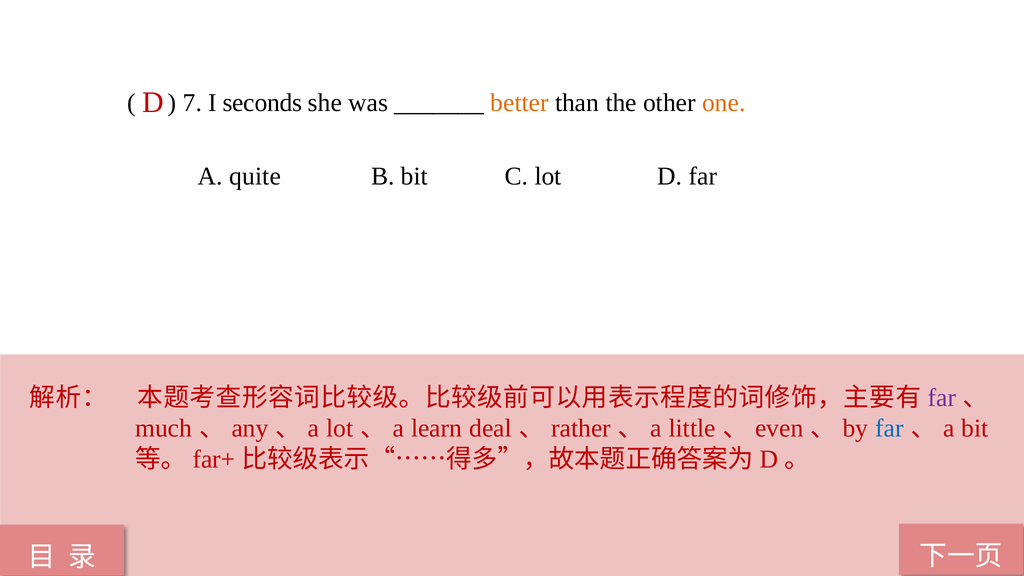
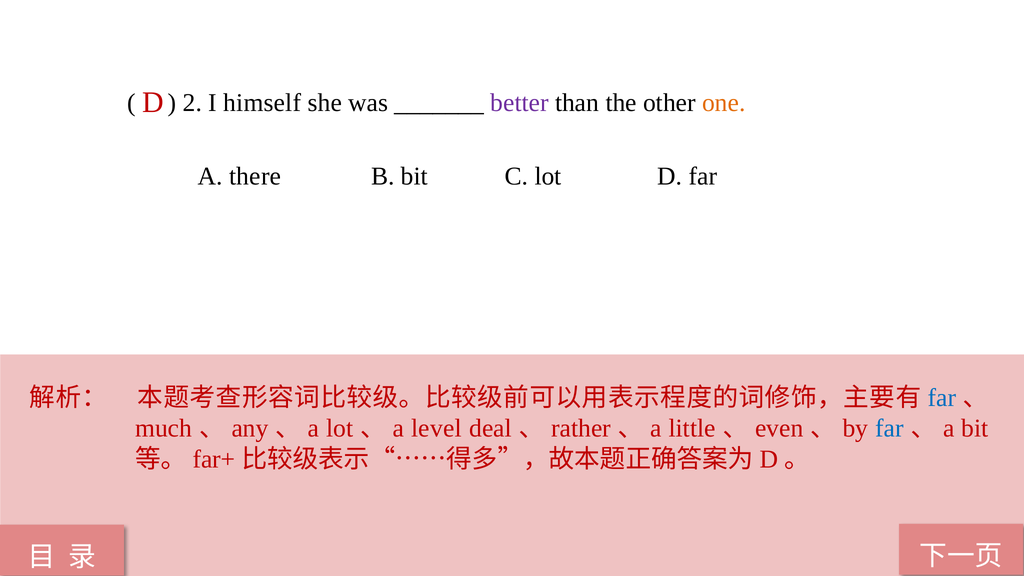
7: 7 -> 2 (192, 103)
seconds: seconds -> himself (262, 103)
better colour: orange -> purple (520, 103)
quite: quite -> there (255, 176)
far colour: purple -> blue (942, 398)
learn: learn -> level (436, 428)
